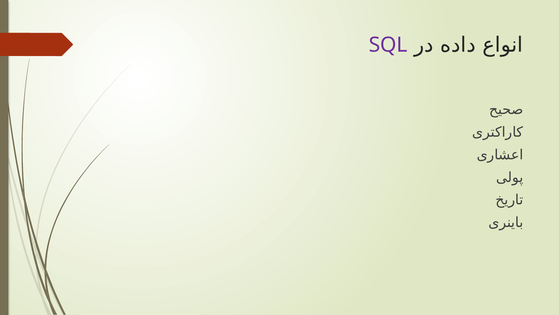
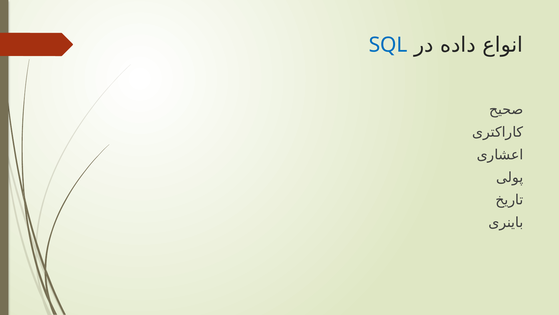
SQL colour: purple -> blue (388, 45)
